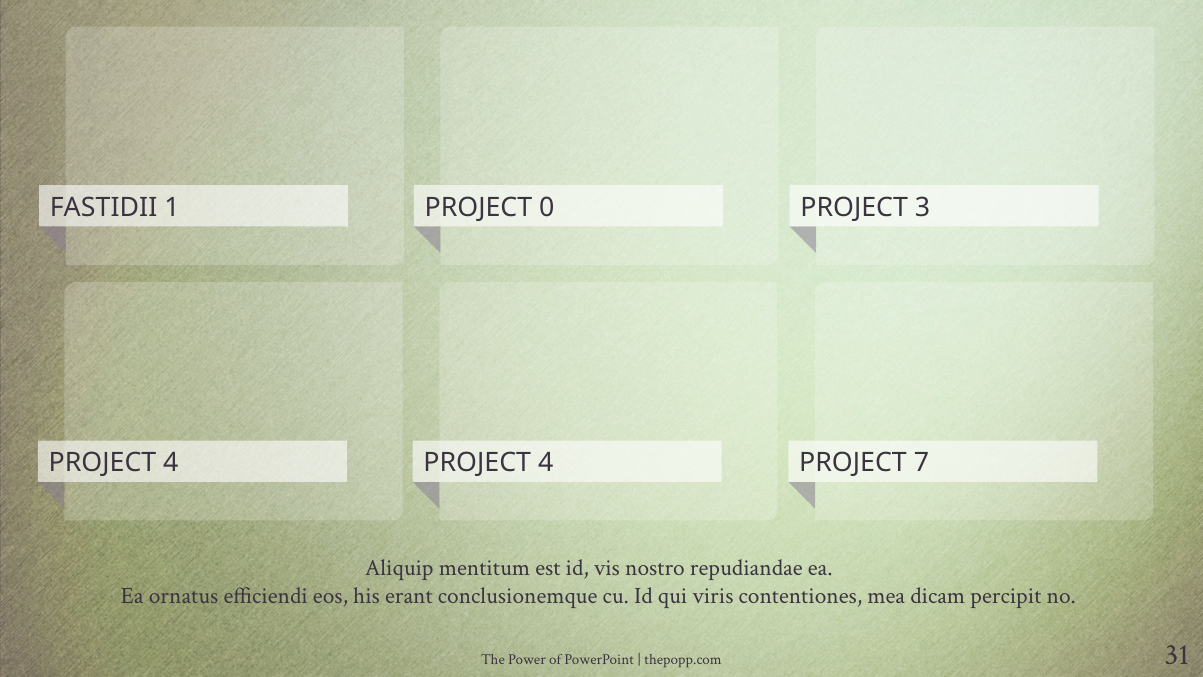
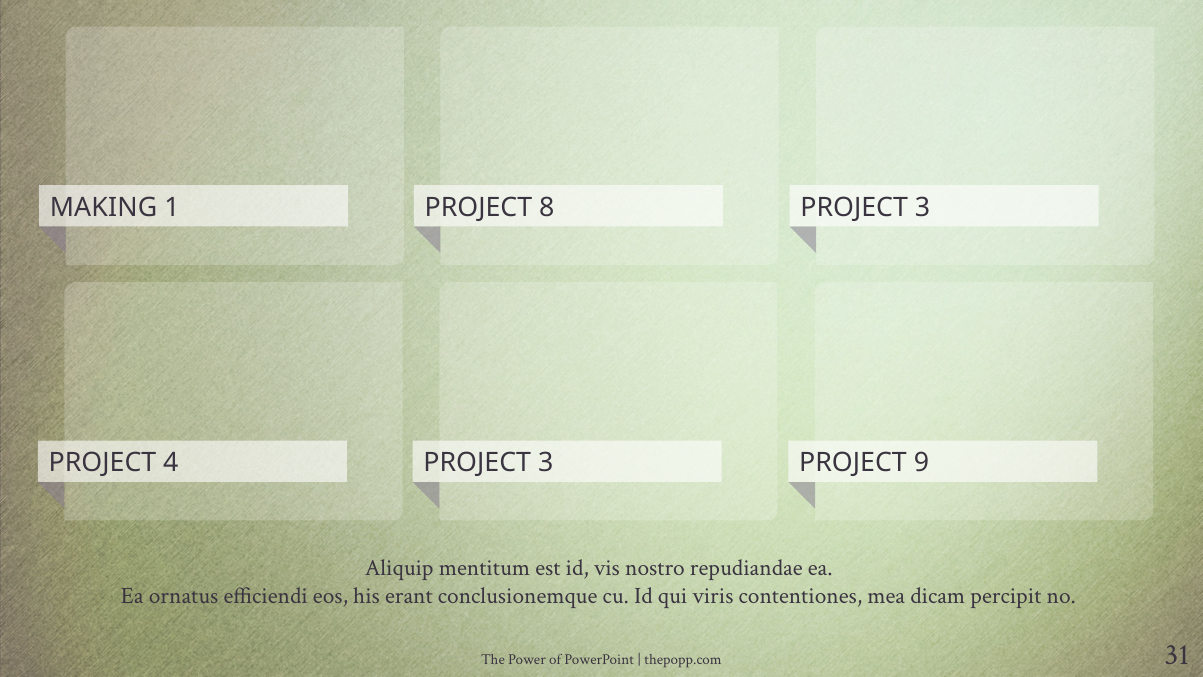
FASTIDII: FASTIDII -> MAKING (104, 208)
0: 0 -> 8 (547, 208)
4 PROJECT 4: 4 -> 3 (546, 463)
7: 7 -> 9 (921, 463)
